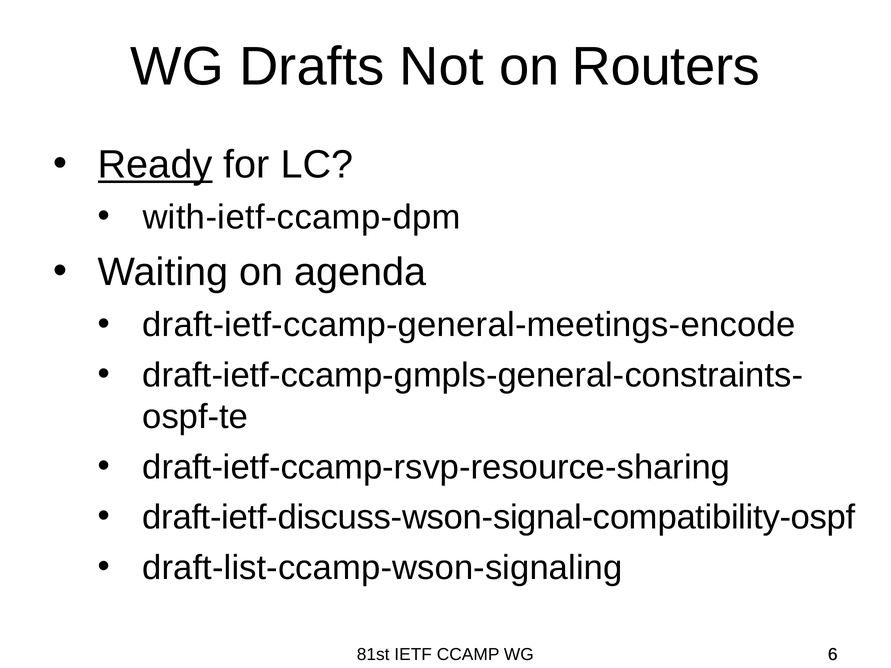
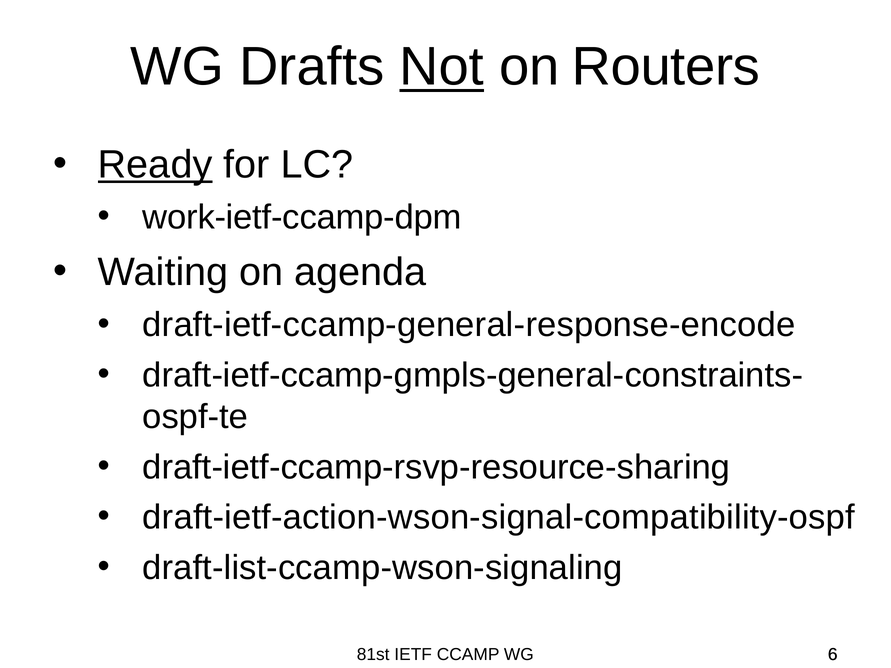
Not underline: none -> present (442, 67)
with-ietf-ccamp-dpm: with-ietf-ccamp-dpm -> work-ietf-ccamp-dpm (302, 217)
draft-ietf-ccamp-general-meetings-encode: draft-ietf-ccamp-general-meetings-encode -> draft-ietf-ccamp-general-response-encode (469, 325)
draft-ietf-discuss-wson-signal-compatibility-ospf: draft-ietf-discuss-wson-signal-compatibility-ospf -> draft-ietf-action-wson-signal-compatibility-ospf (499, 518)
